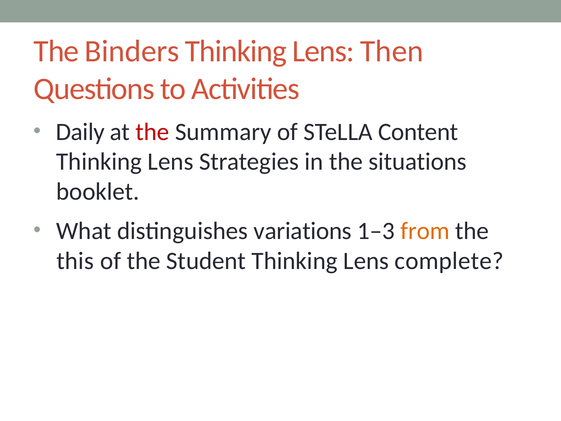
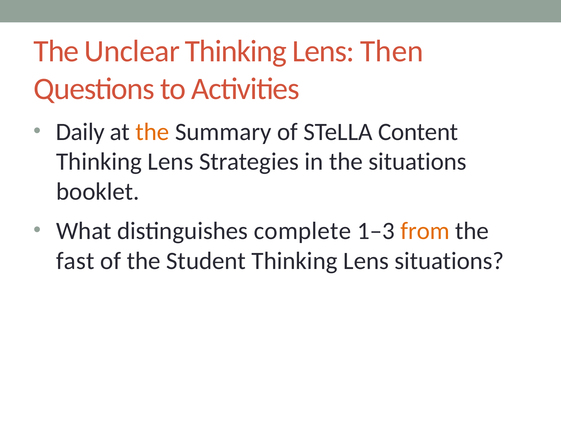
Binders: Binders -> Unclear (132, 51)
the colour: red -> orange (152, 132)
variations: variations -> complete (302, 231)
this: this -> fast (75, 261)
Lens complete: complete -> situations (449, 261)
